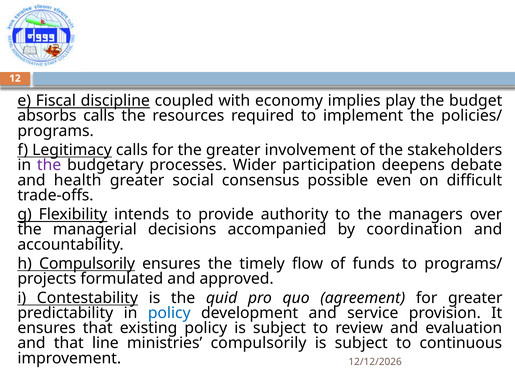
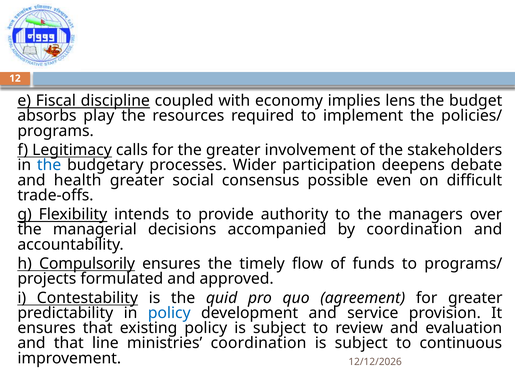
play: play -> lens (400, 101)
absorbs calls: calls -> play (99, 116)
the colour: purple -> blue (49, 165)
ministries compulsorily: compulsorily -> coordination (259, 343)
